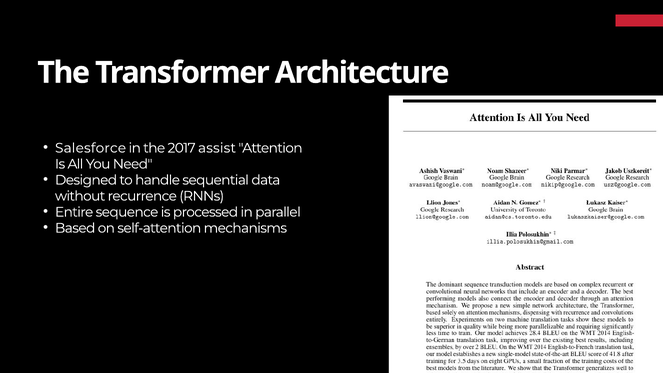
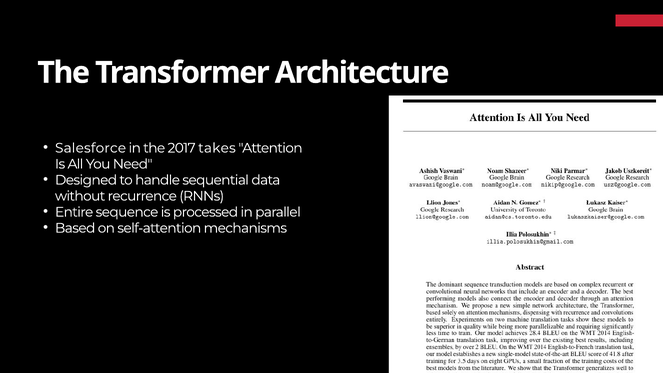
assist: assist -> takes (217, 148)
